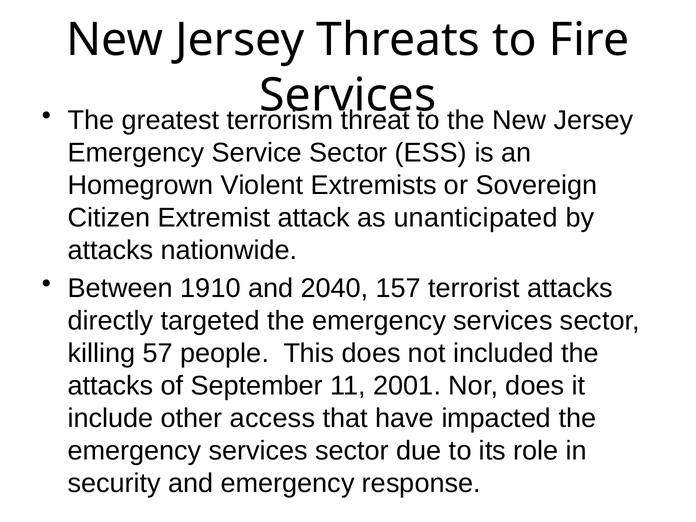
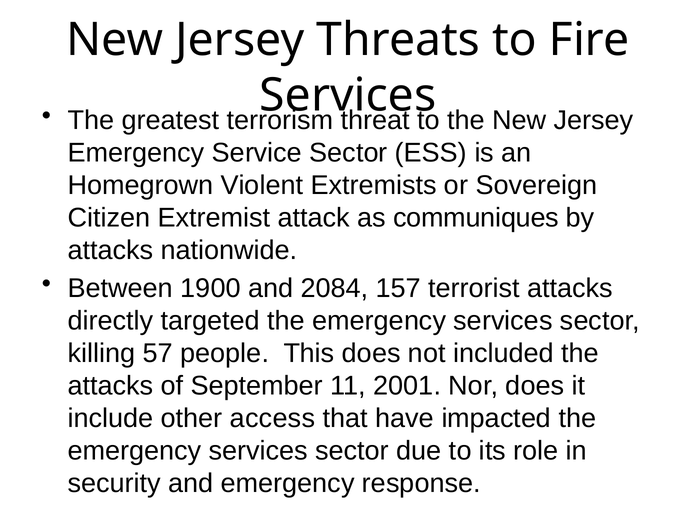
unanticipated: unanticipated -> communiques (476, 218)
1910: 1910 -> 1900 (211, 288)
2040: 2040 -> 2084 (334, 288)
